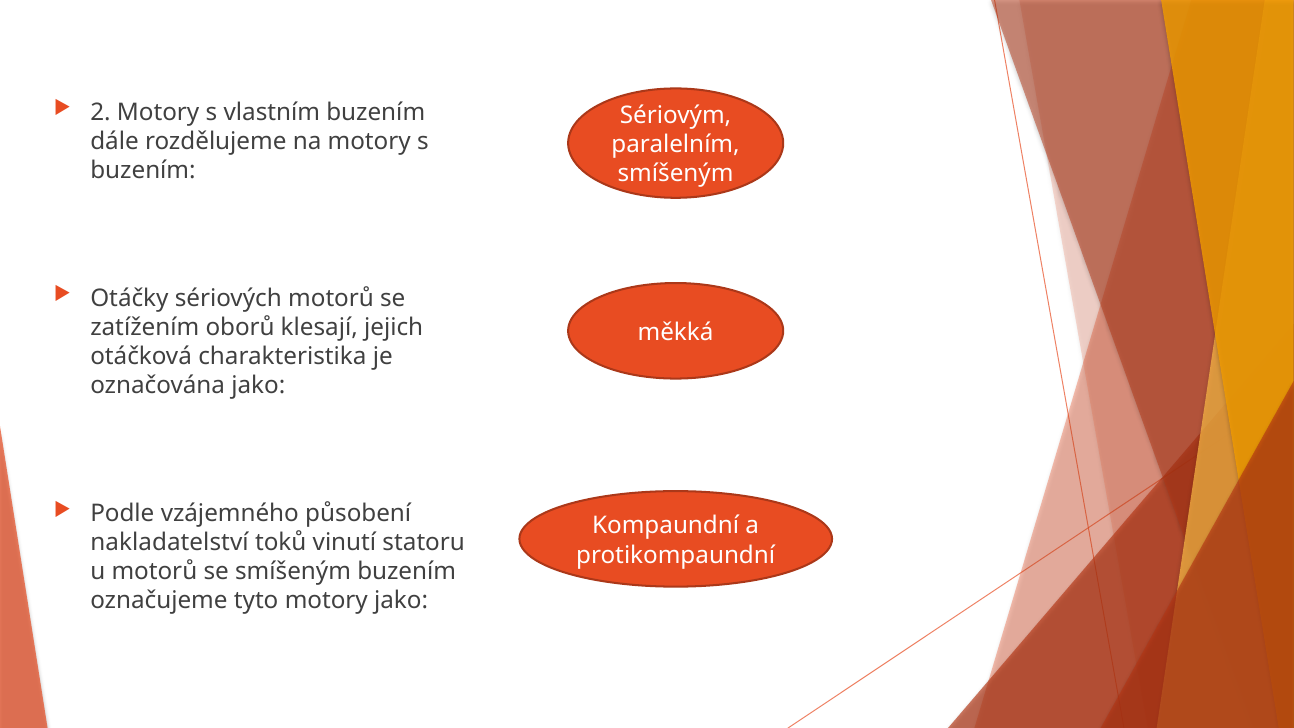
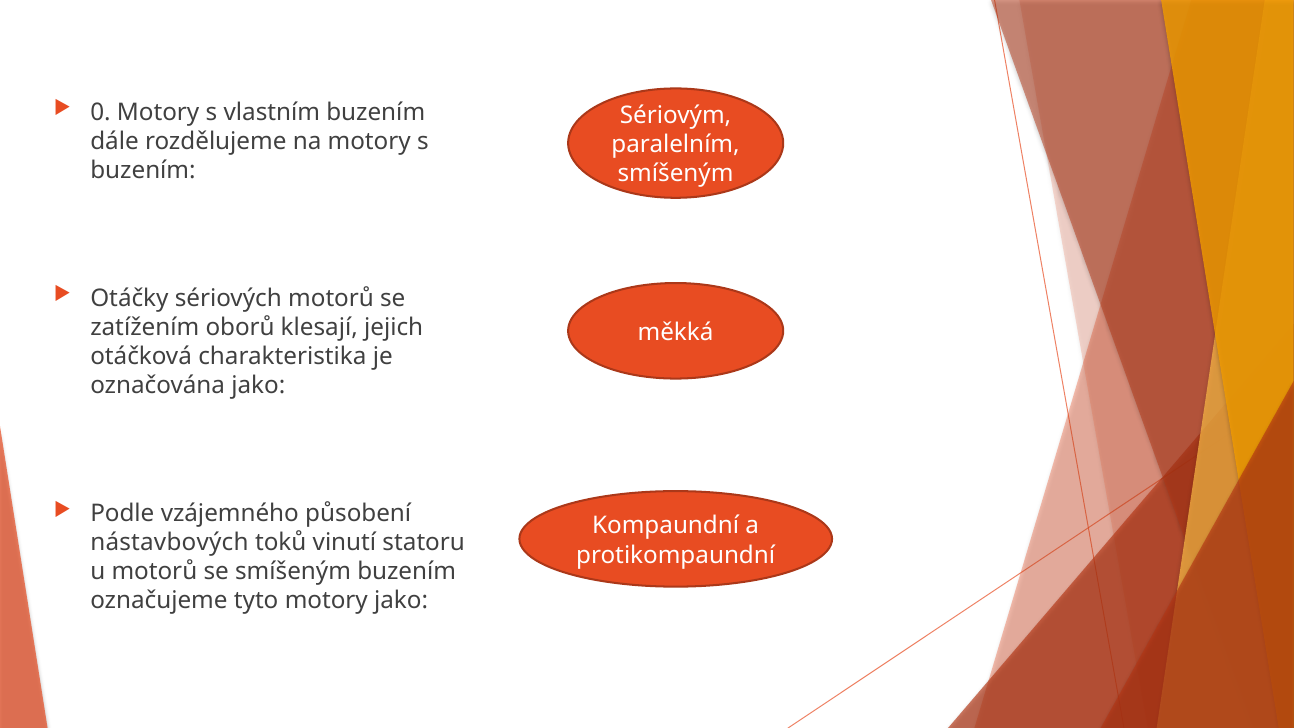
2: 2 -> 0 (100, 112)
nakladatelství: nakladatelství -> nástavbových (169, 542)
